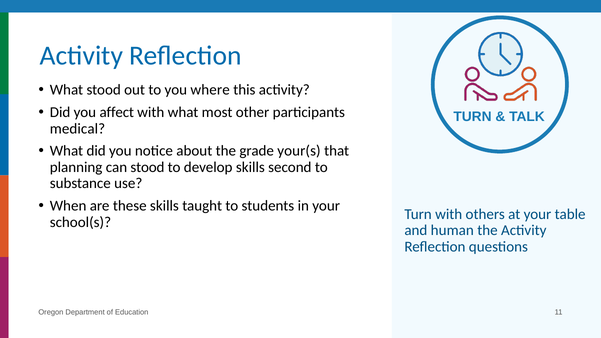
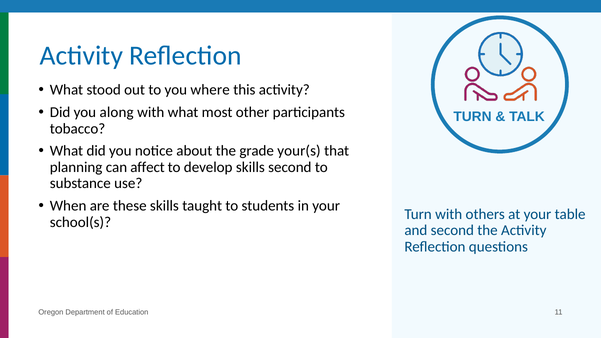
affect: affect -> along (117, 112)
medical: medical -> tobacco (78, 129)
can stood: stood -> affect (147, 167)
and human: human -> second (452, 231)
